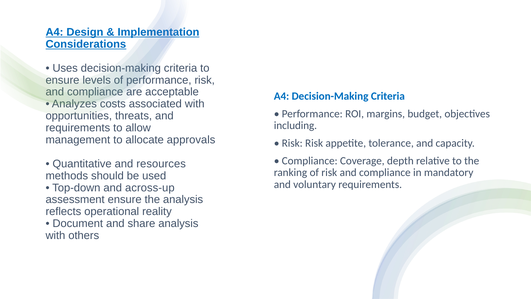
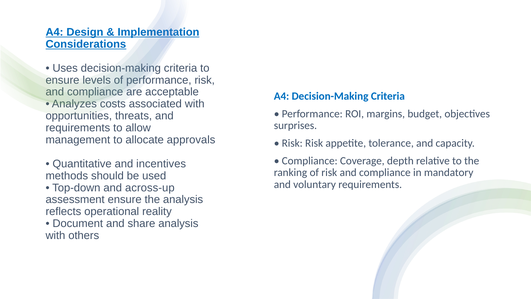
including: including -> surprises (295, 126)
resources: resources -> incentives (161, 164)
